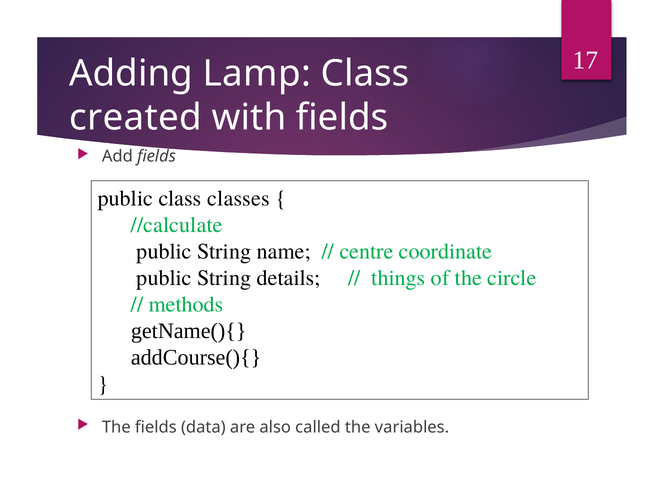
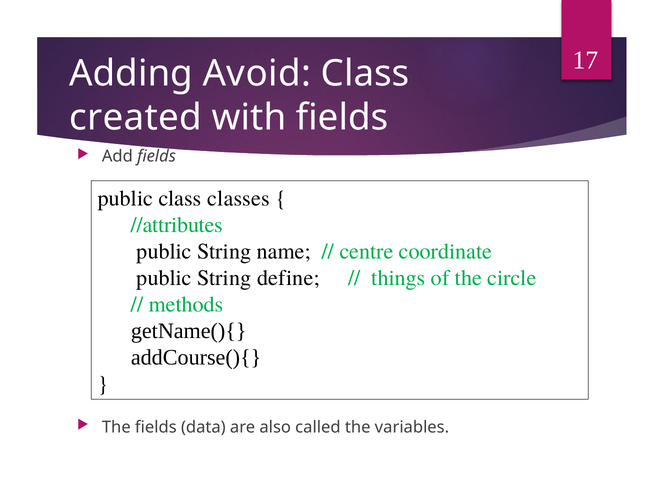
Lamp: Lamp -> Avoid (257, 73)
//calculate: //calculate -> //attributes (177, 225)
details: details -> define (289, 278)
